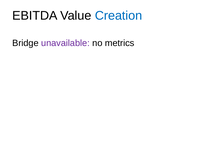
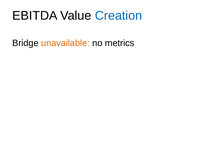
unavailable colour: purple -> orange (65, 43)
